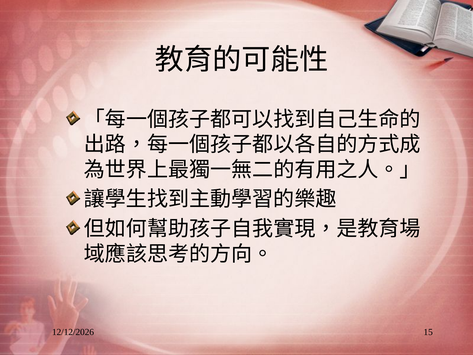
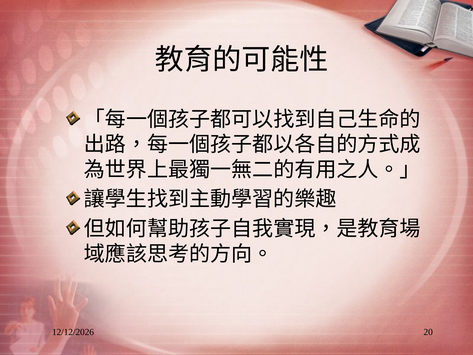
15: 15 -> 20 (428, 332)
